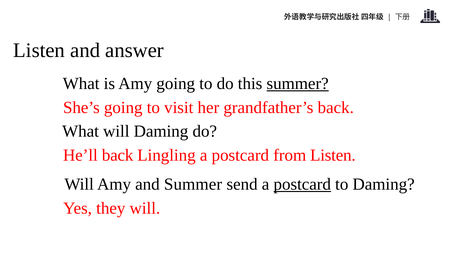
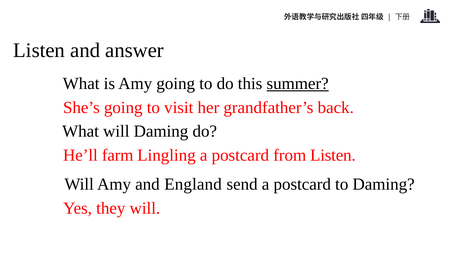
He’ll back: back -> farm (118, 156)
and Summer: Summer -> England (193, 184)
postcard underline: present -> none (302, 184)
